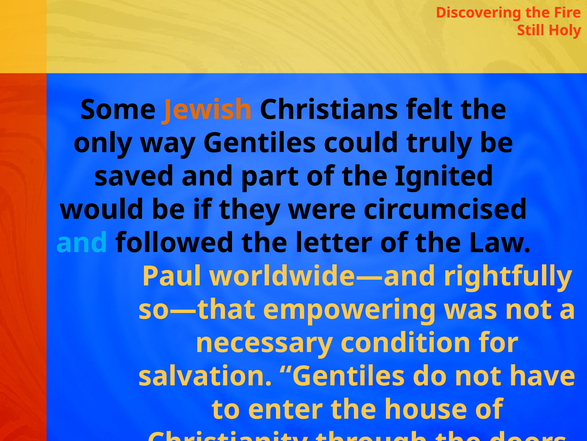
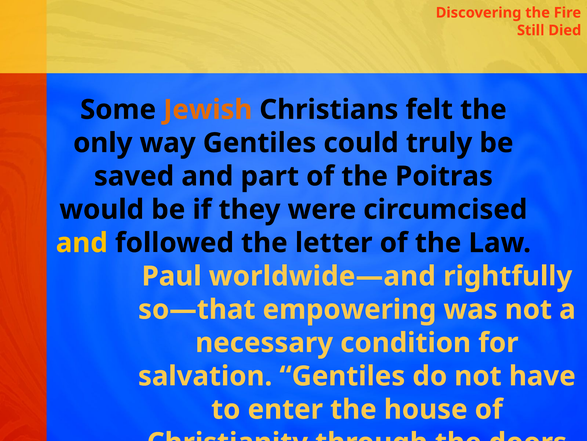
Holy: Holy -> Died (565, 30)
Ignited: Ignited -> Poitras (444, 176)
and colour: light blue -> yellow (82, 243)
